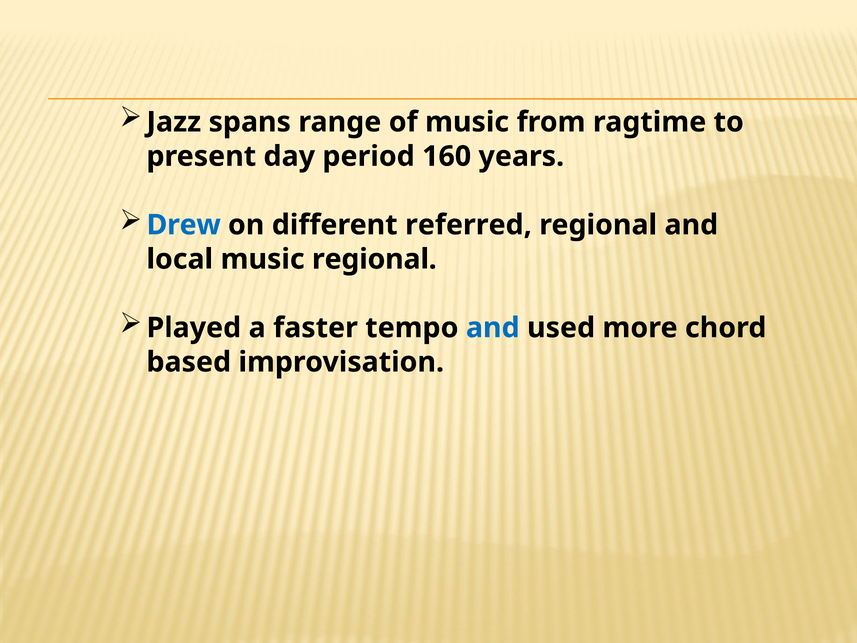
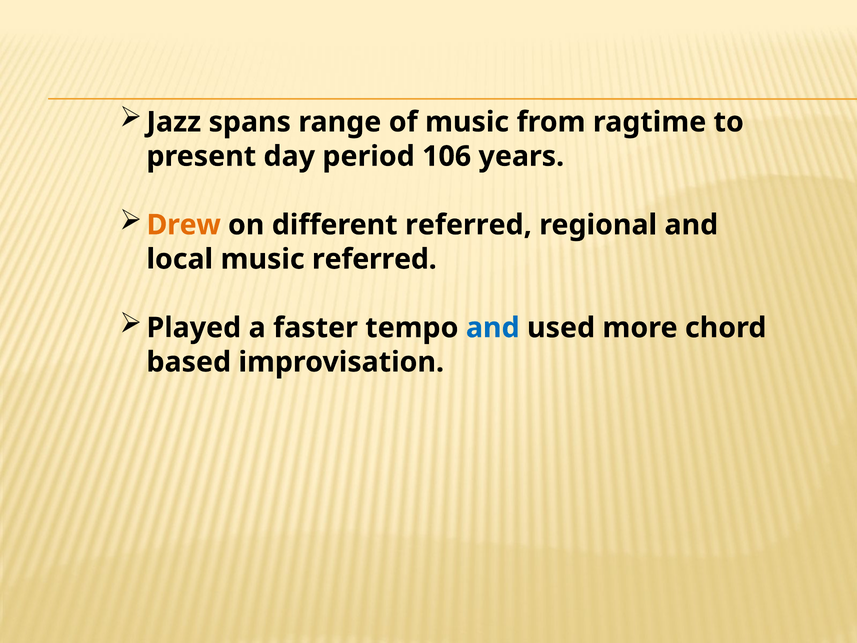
160: 160 -> 106 (447, 156)
Drew colour: blue -> orange (184, 225)
music regional: regional -> referred (374, 259)
